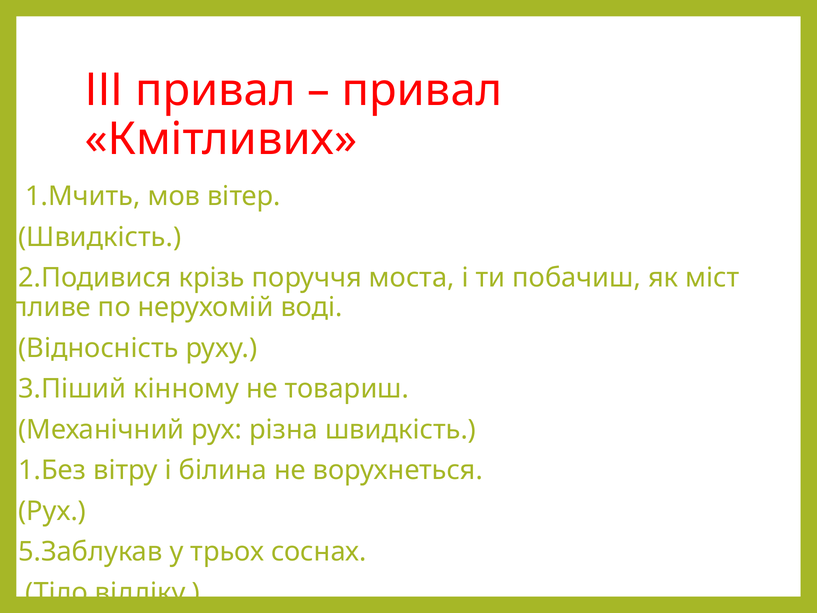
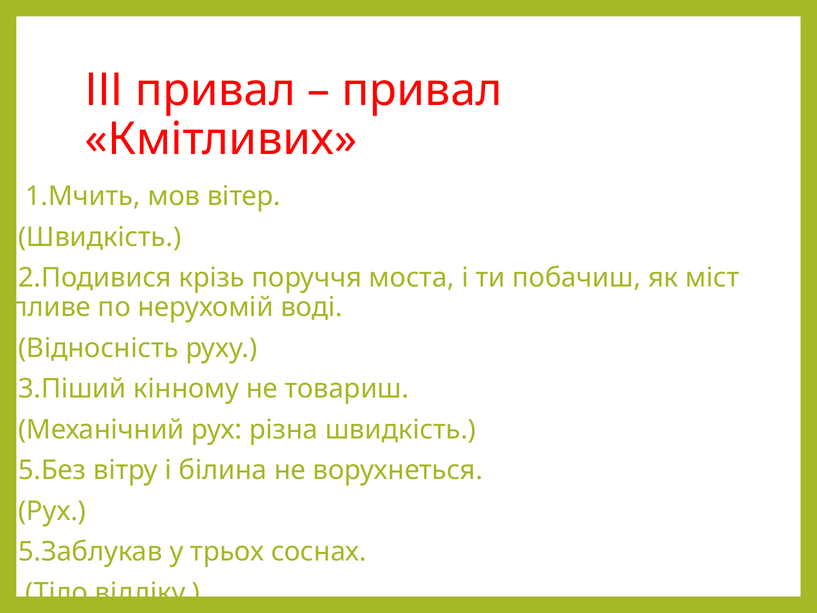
1.Без: 1.Без -> 5.Без (52, 470)
